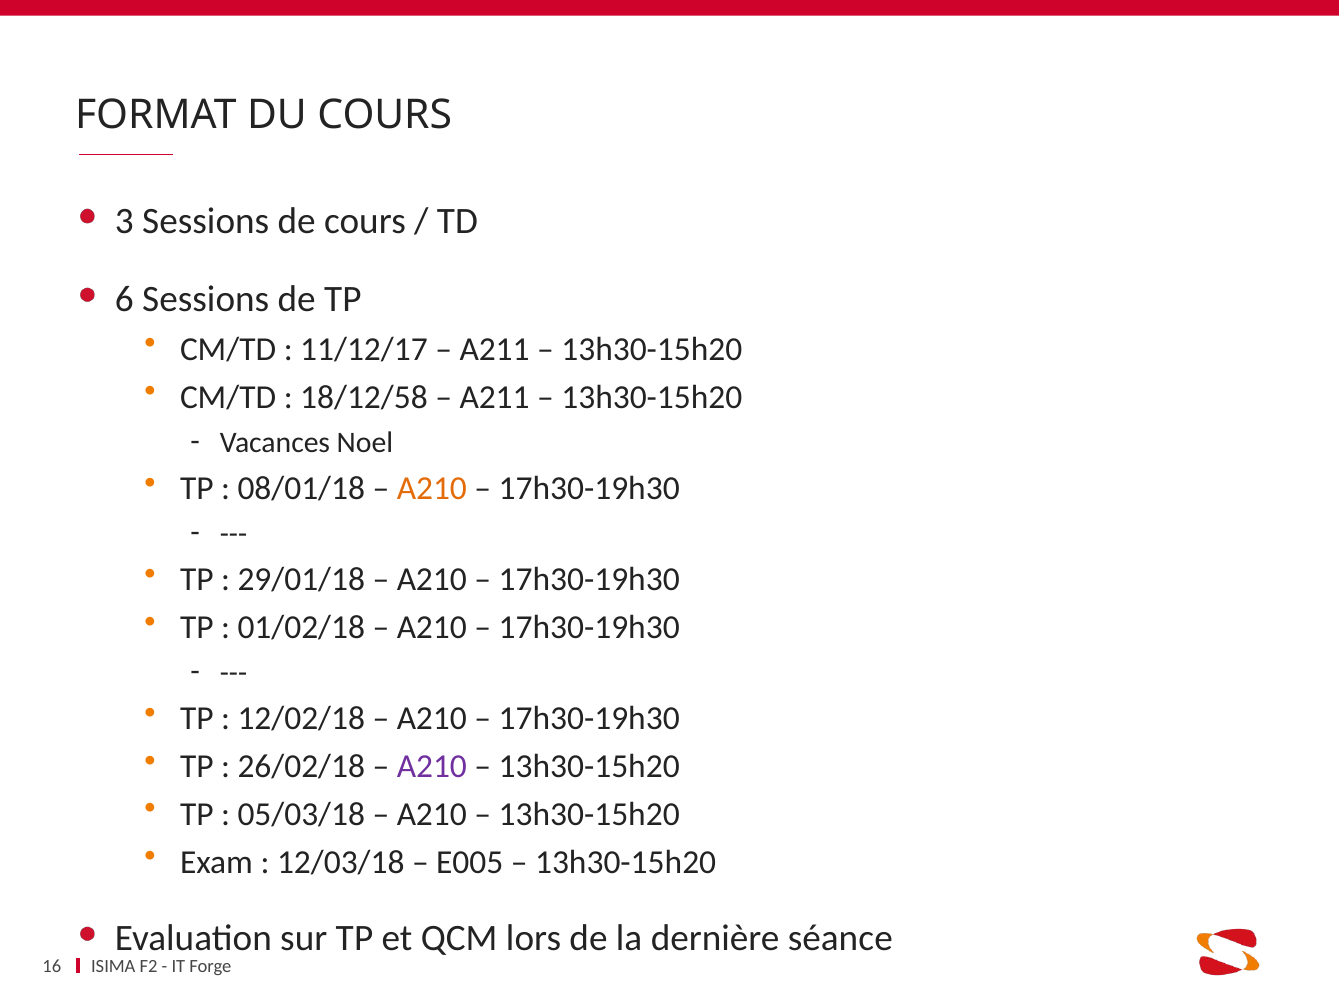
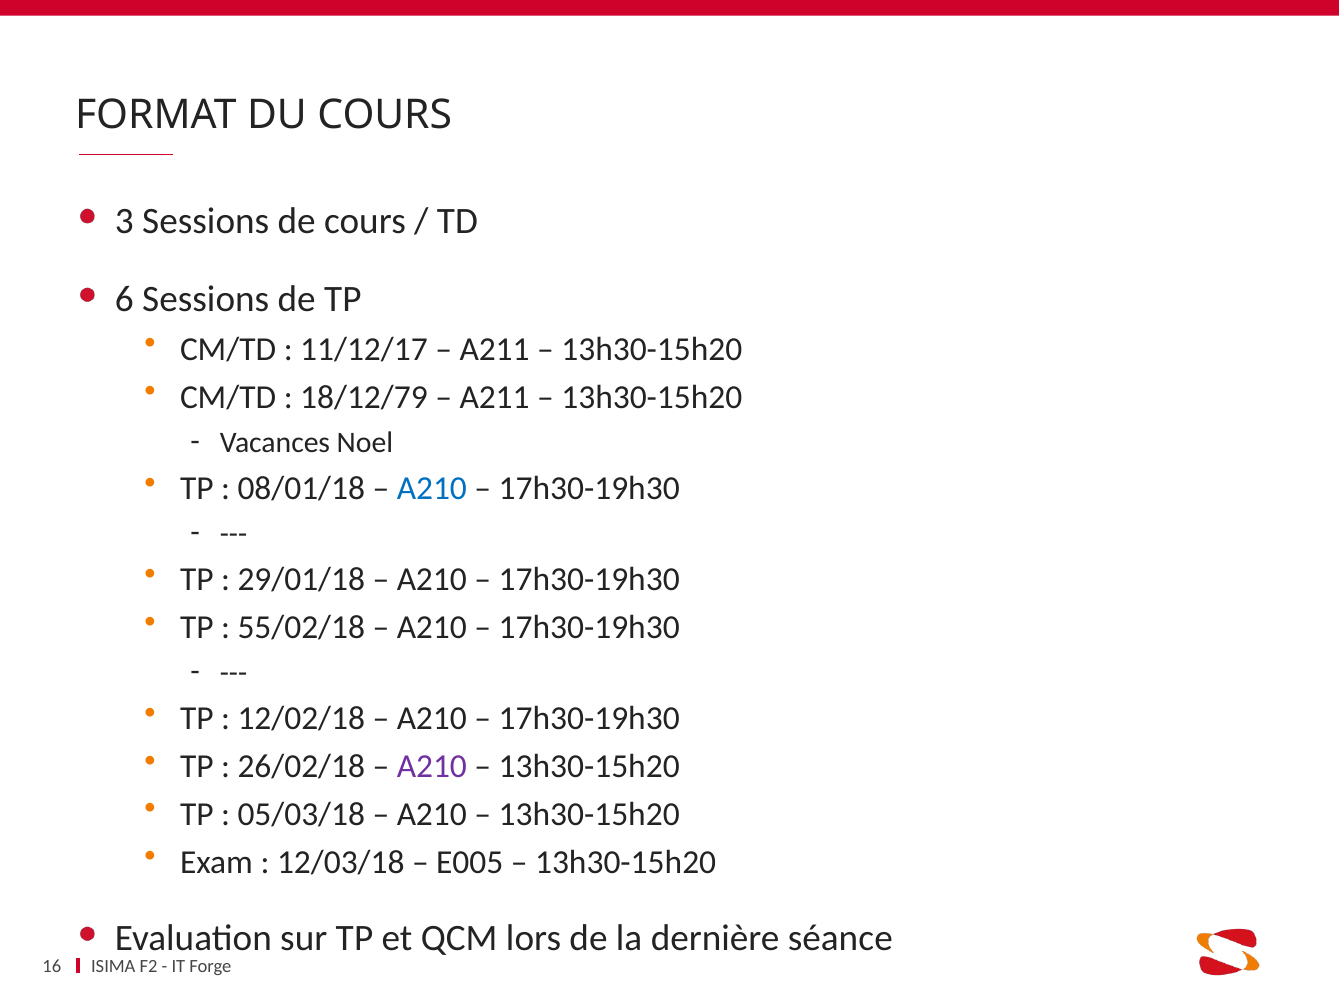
18/12/58: 18/12/58 -> 18/12/79 (364, 397)
A210 colour: orange -> blue (432, 488)
01/02/18: 01/02/18 -> 55/02/18 (301, 627)
